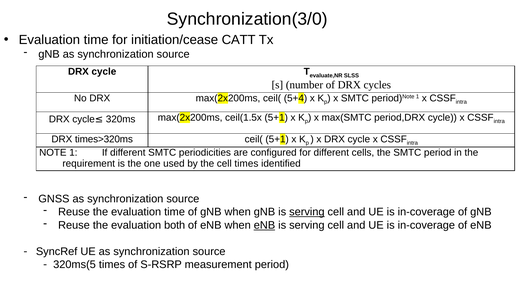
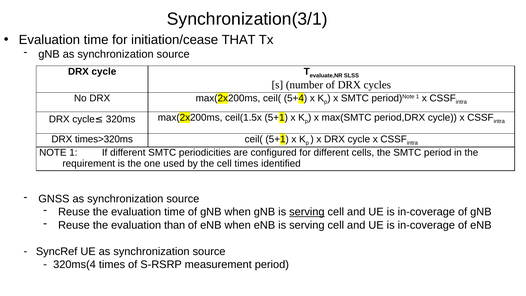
Synchronization(3/0: Synchronization(3/0 -> Synchronization(3/1 (247, 19)
CATT: CATT -> THAT (239, 40)
both: both -> than (175, 225)
eNB underline: present -> none (264, 225)
320ms(5: 320ms(5 -> 320ms(4 (75, 265)
